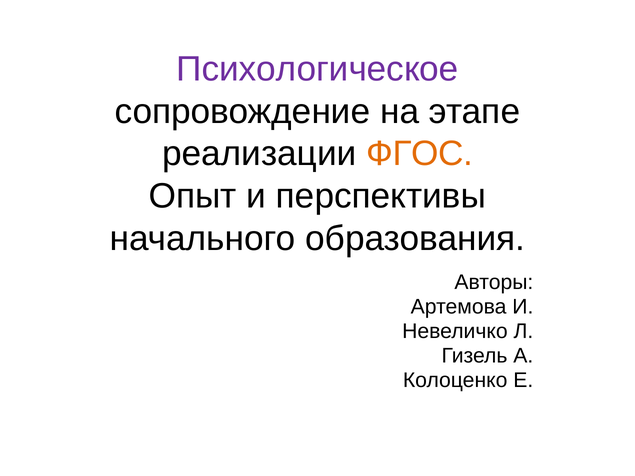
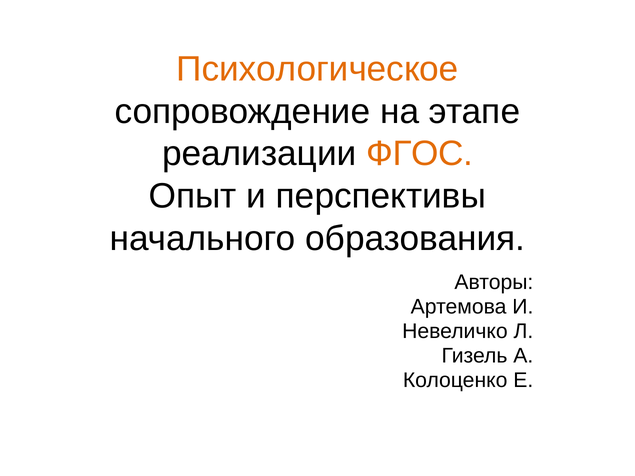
Психологическое colour: purple -> orange (317, 69)
